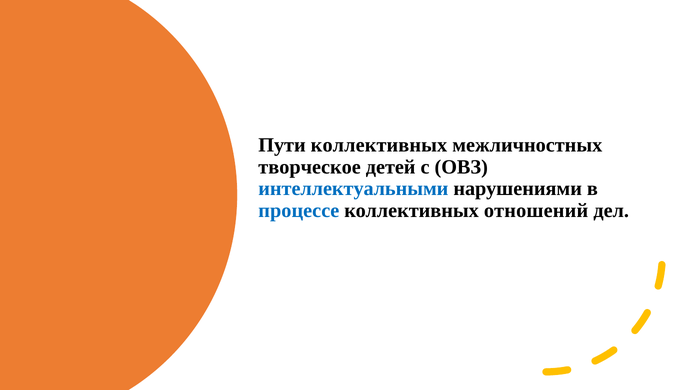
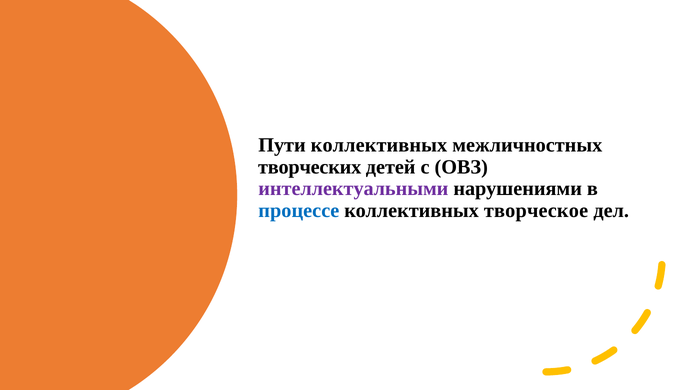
творческое: творческое -> творческих (310, 167)
интеллектуальными colour: blue -> purple (353, 189)
отношений: отношений -> творческое (536, 211)
